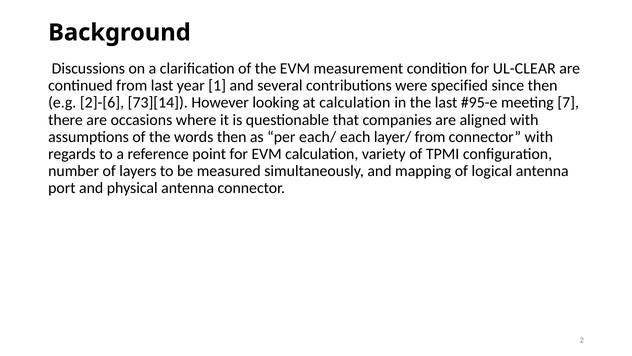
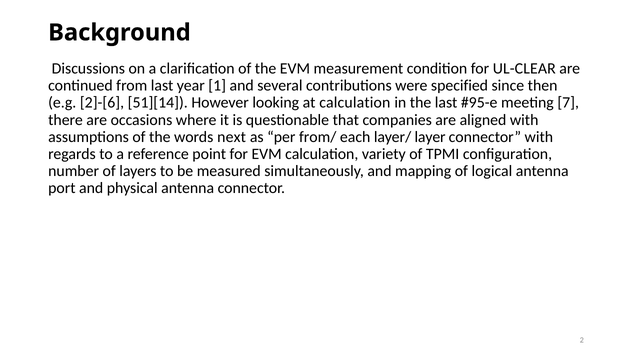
73][14: 73][14 -> 51][14 (158, 103)
words then: then -> next (232, 137)
each/: each/ -> from/ (318, 137)
layer/ from: from -> layer (430, 137)
